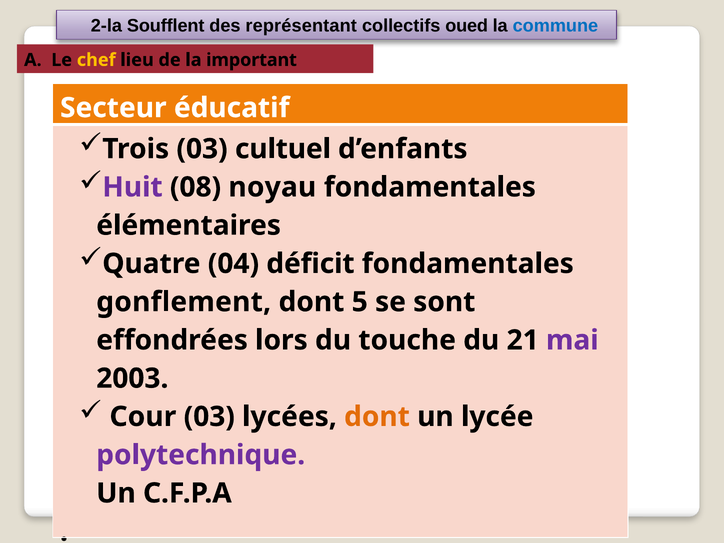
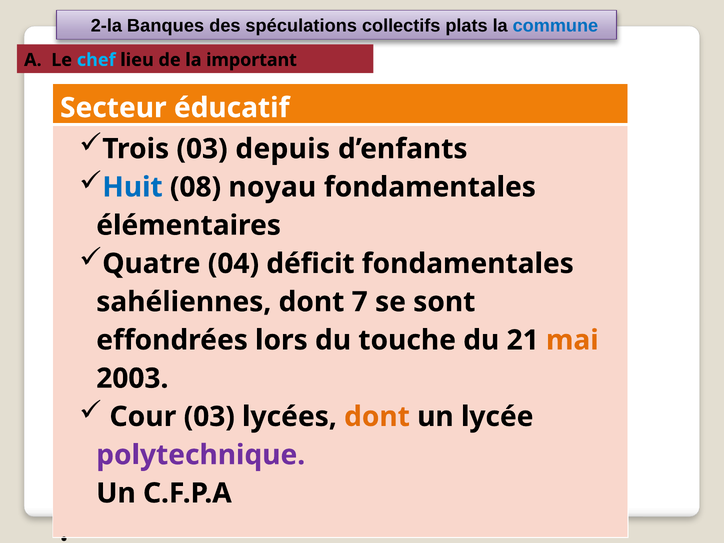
Soufflent: Soufflent -> Banques (166, 26)
représentant: représentant -> spéculations (301, 26)
oued: oued -> plats (467, 26)
chef colour: yellow -> light blue (96, 60)
cultuel: cultuel -> depuis (283, 149)
Huit colour: purple -> blue (132, 187)
gonflement: gonflement -> sahéliennes (184, 302)
5: 5 -> 7 (360, 302)
mai colour: purple -> orange (572, 340)
